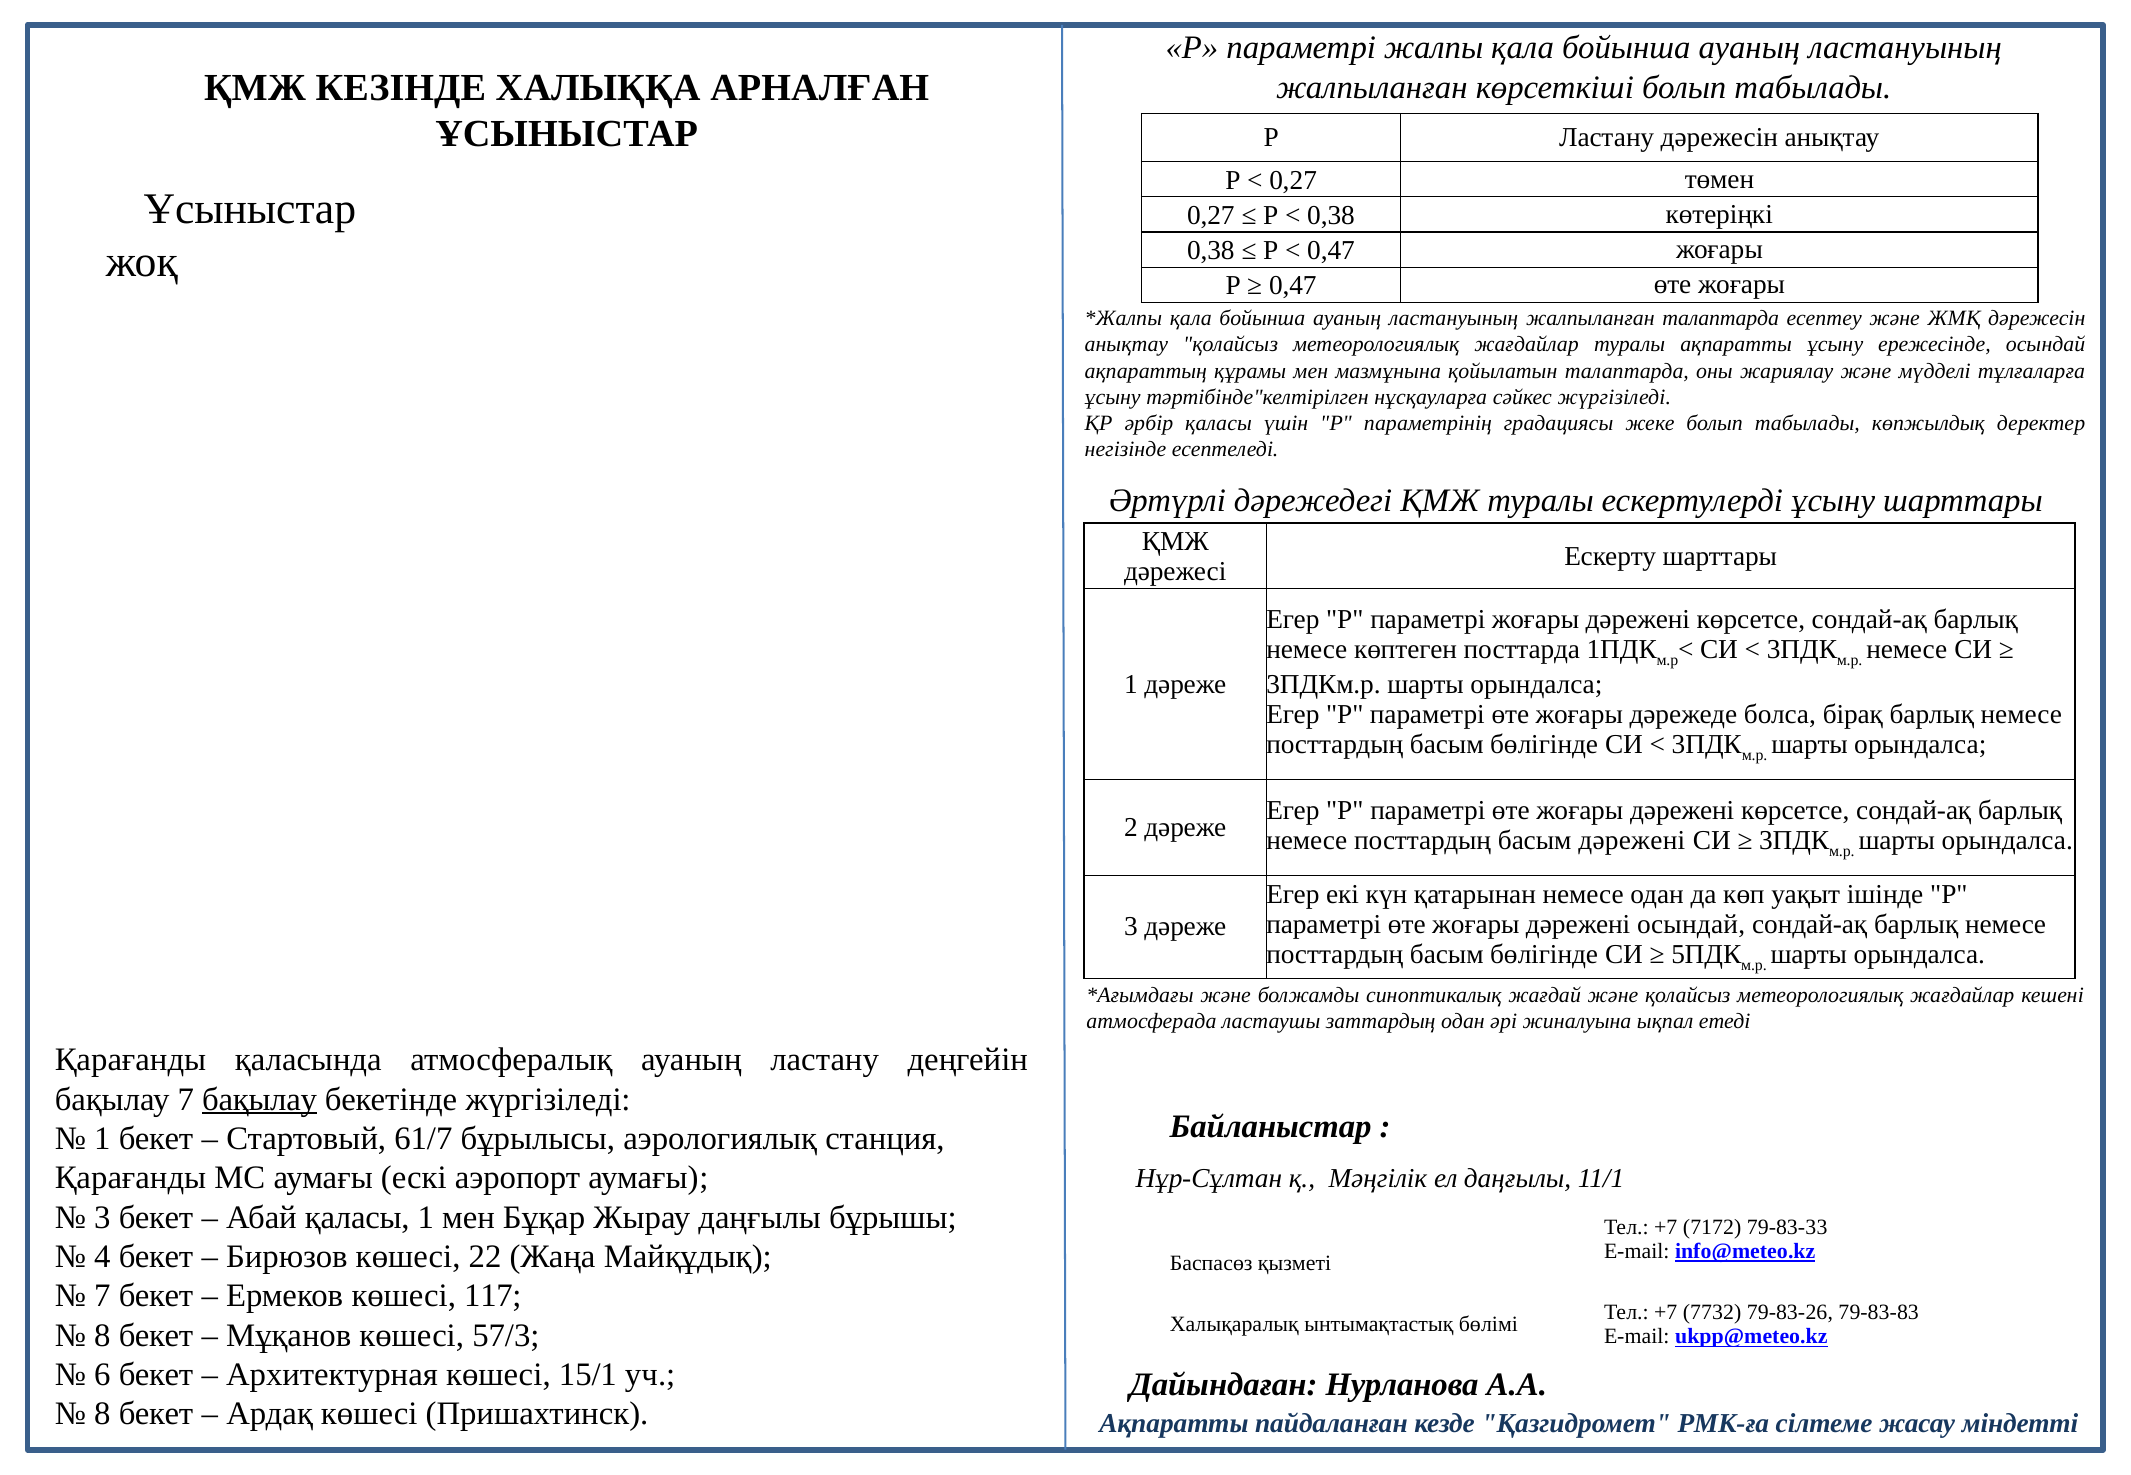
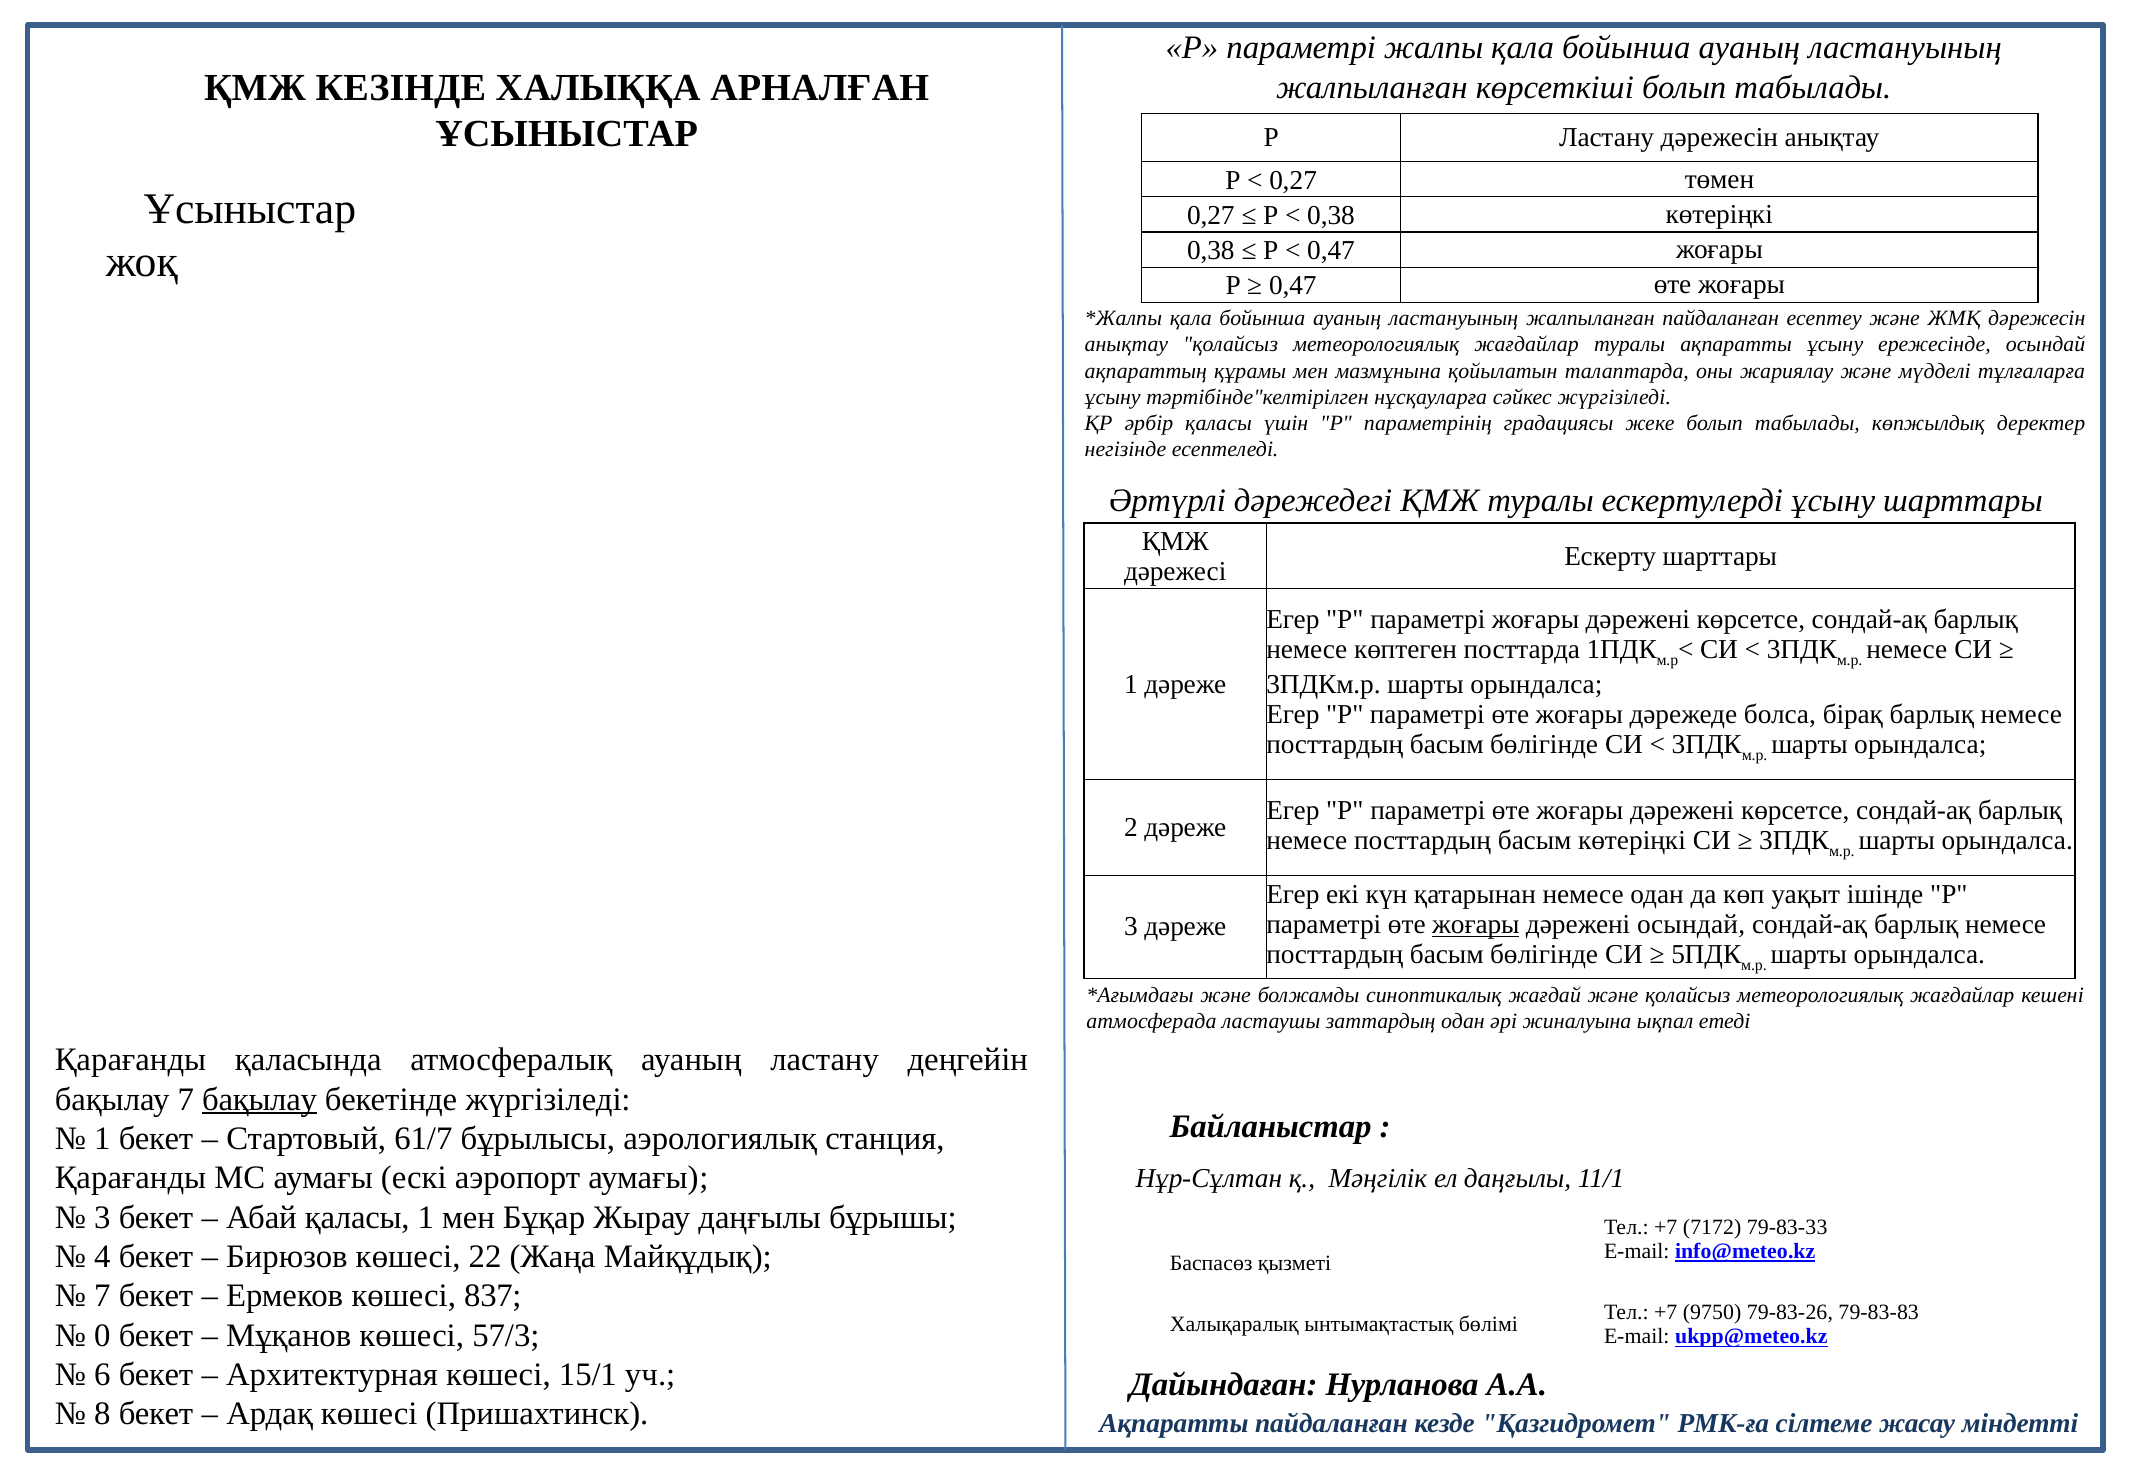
жалпыланған талаптарда: талаптарда -> пайдаланған (1721, 319)
басым дәрежені: дәрежені -> көтеріңкі (1632, 841)
жоғары underline: none -> present (1476, 925)
117: 117 -> 837 (493, 1296)
7732: 7732 -> 9750 (1712, 1312)
8: 8 -> 0 (102, 1336)
